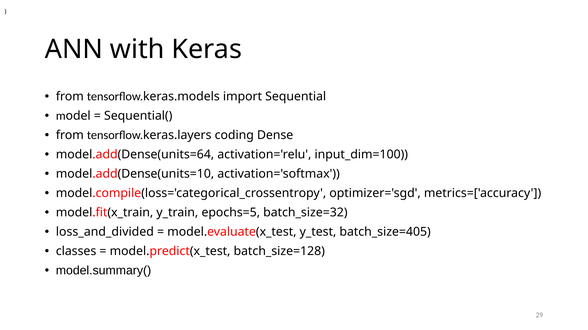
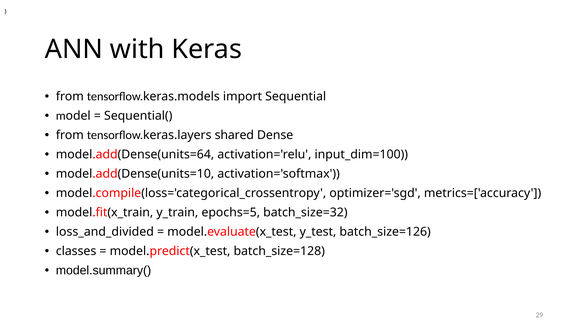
coding: coding -> shared (234, 136)
batch_size=405: batch_size=405 -> batch_size=126 (385, 232)
